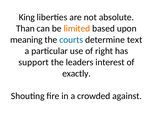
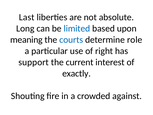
King: King -> Last (27, 17)
Than: Than -> Long (25, 28)
limited colour: orange -> blue (77, 28)
text: text -> role (135, 40)
leaders: leaders -> current (80, 62)
